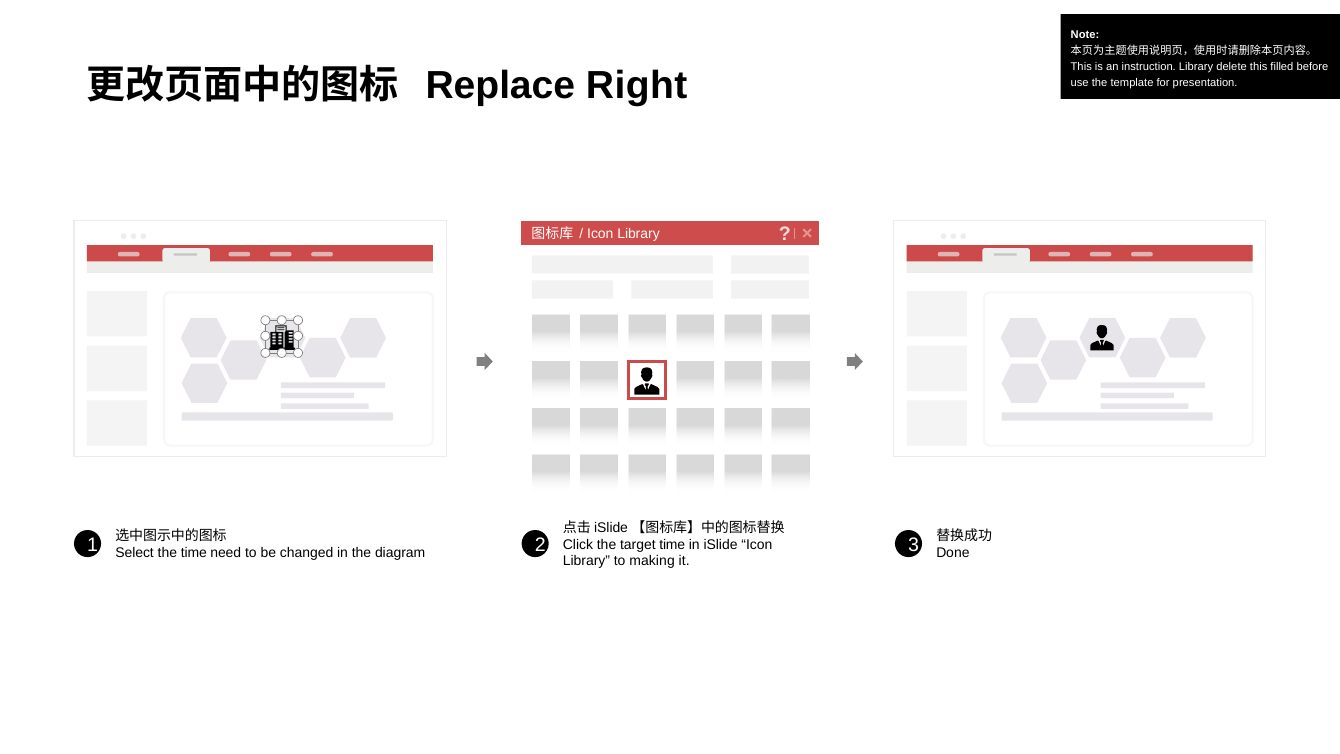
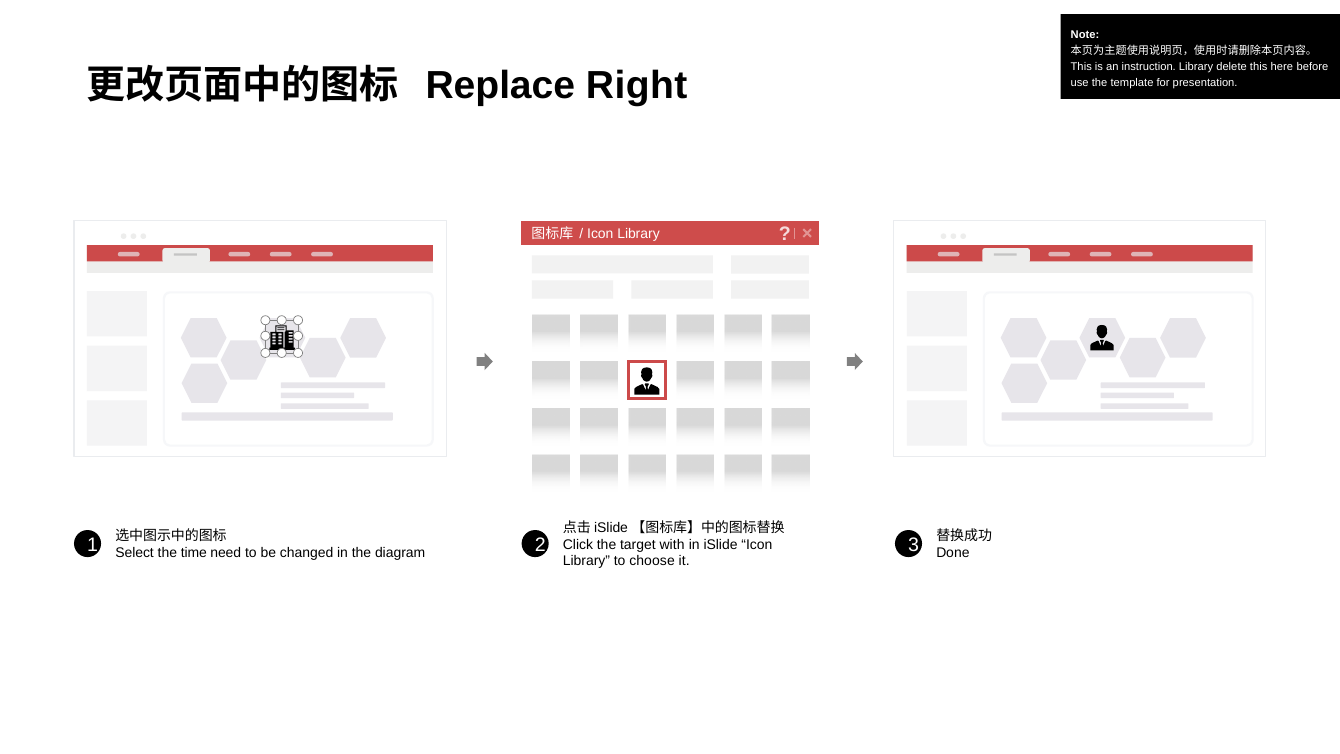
filled: filled -> here (1282, 67)
target time: time -> with (672, 544)
making: making -> choose (652, 561)
